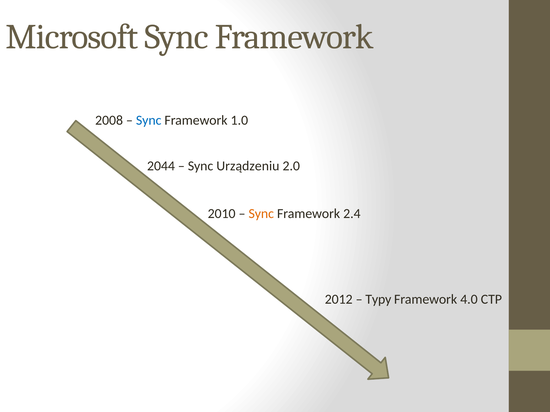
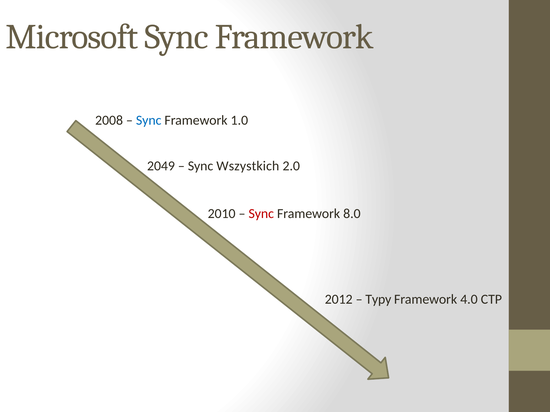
2044: 2044 -> 2049 (161, 166)
Urządzeniu: Urządzeniu -> Wszystkich (248, 166)
Sync colour: orange -> red (261, 214)
2.4: 2.4 -> 8.0 (352, 214)
